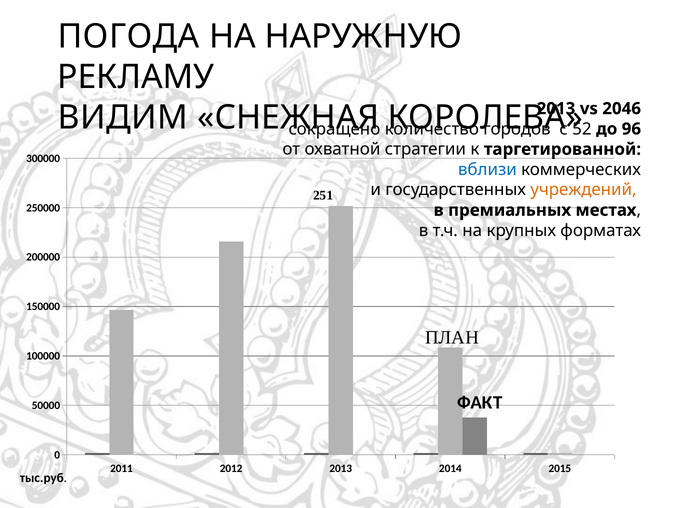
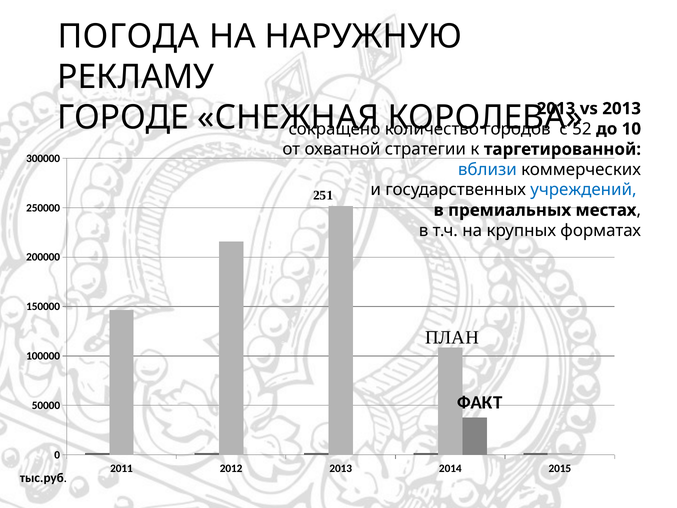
vs 2046: 2046 -> 2013 (622, 109)
ВИДИМ: ВИДИМ -> ГОРОДЕ (123, 118)
96: 96 -> 10 (631, 129)
учреждений colour: orange -> blue (583, 190)
